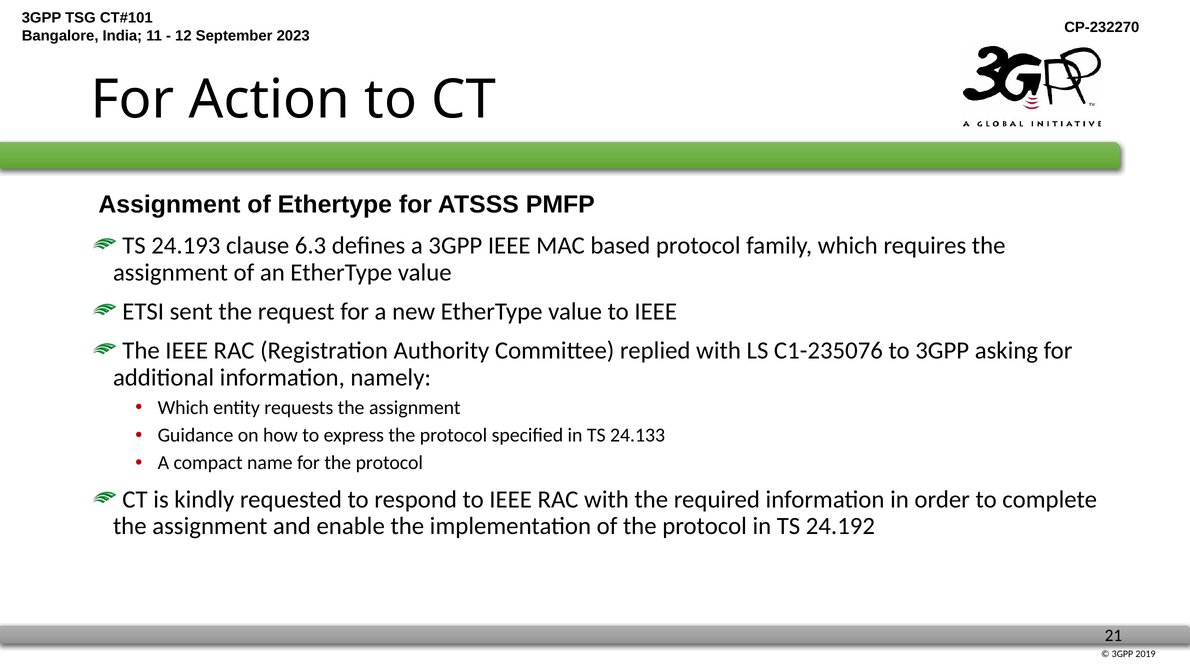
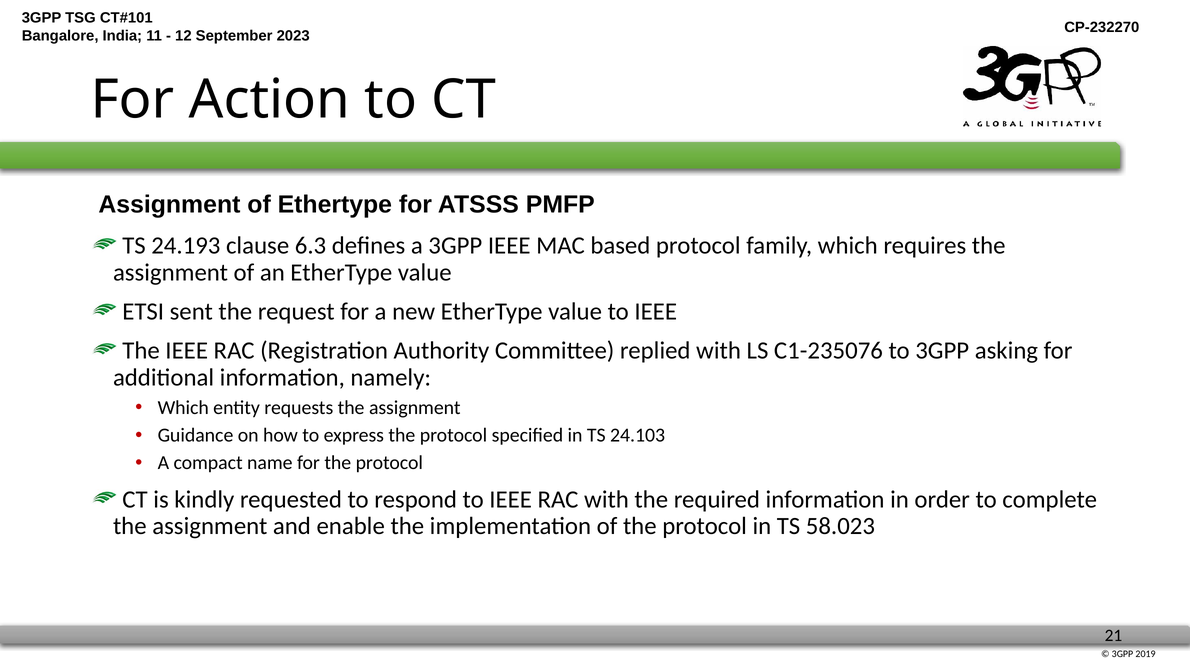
24.133: 24.133 -> 24.103 (638, 436)
24.192: 24.192 -> 58.023 (840, 526)
